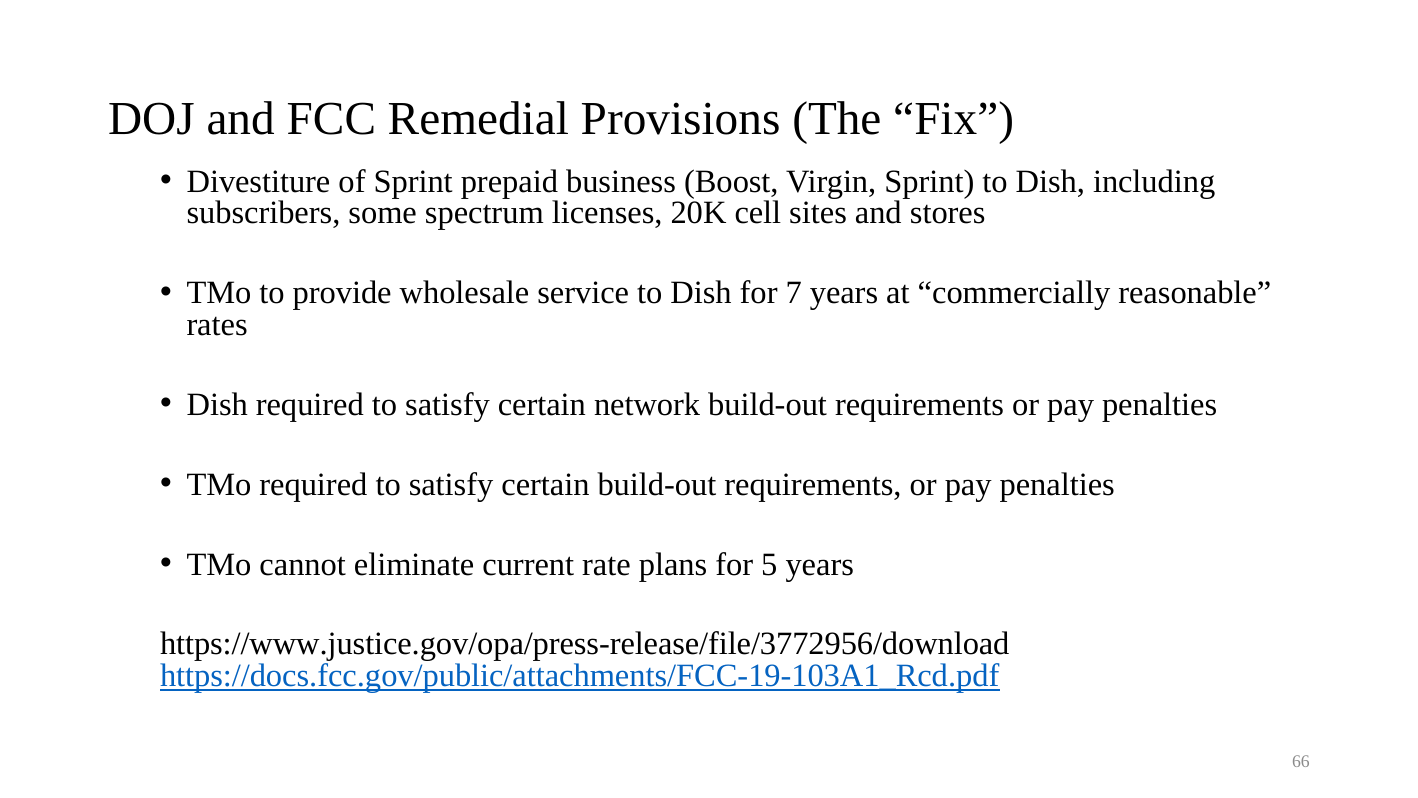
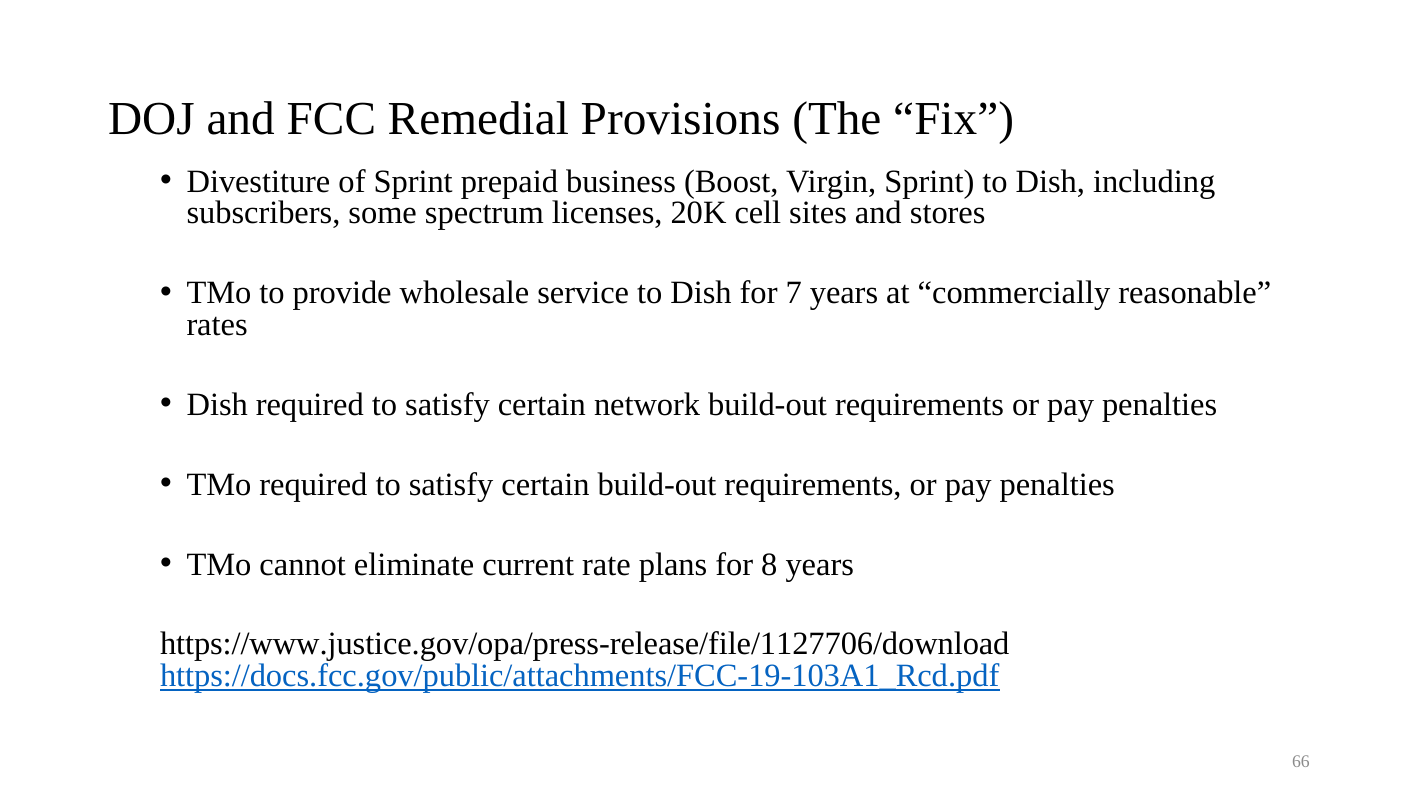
5: 5 -> 8 (769, 564)
https://www.justice.gov/opa/press-release/file/3772956/download: https://www.justice.gov/opa/press-release/file/3772956/download -> https://www.justice.gov/opa/press-release/file/1127706/download (585, 644)
